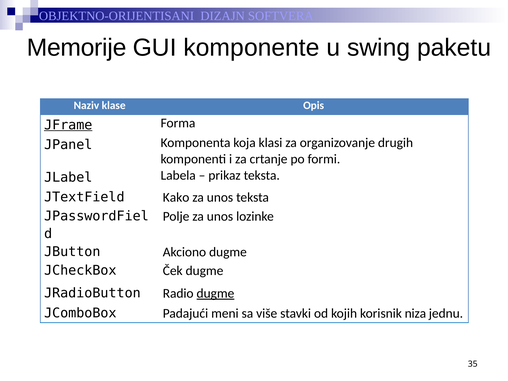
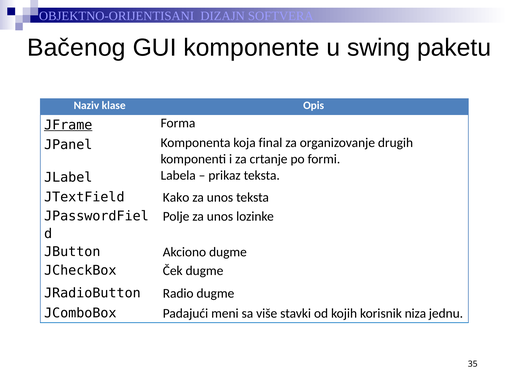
Memorije: Memorije -> Bačenog (76, 48)
klasi: klasi -> final (270, 143)
dugme underline: present -> none (215, 293)
